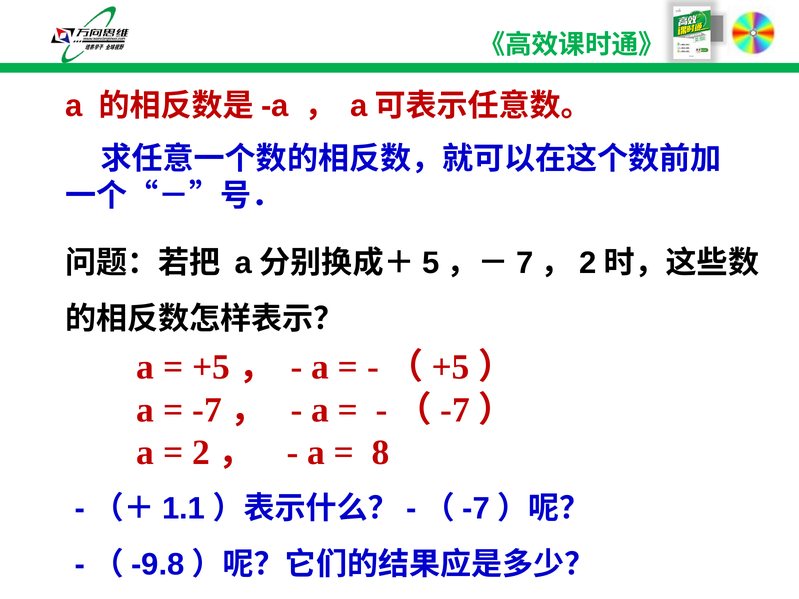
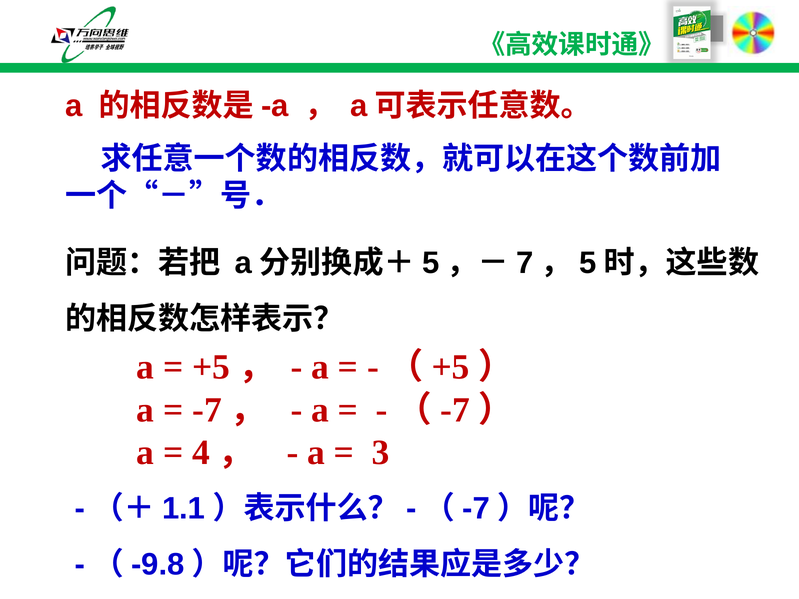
2: 2 -> 5 (588, 263)
2: 2 -> 4 (201, 453)
8: 8 -> 3 (381, 453)
